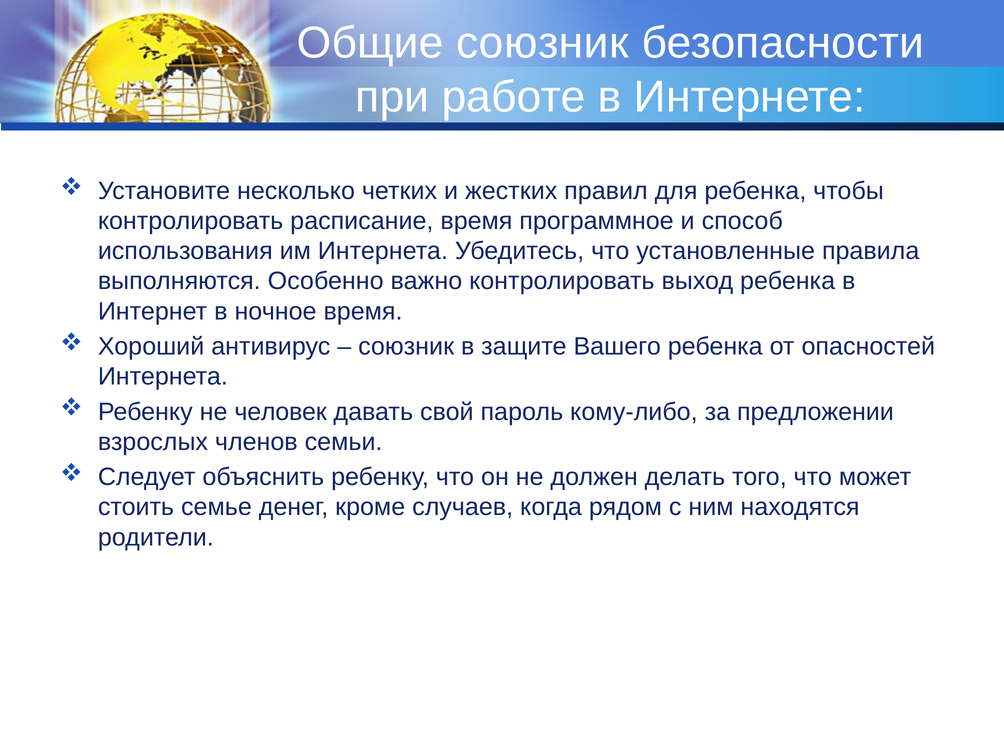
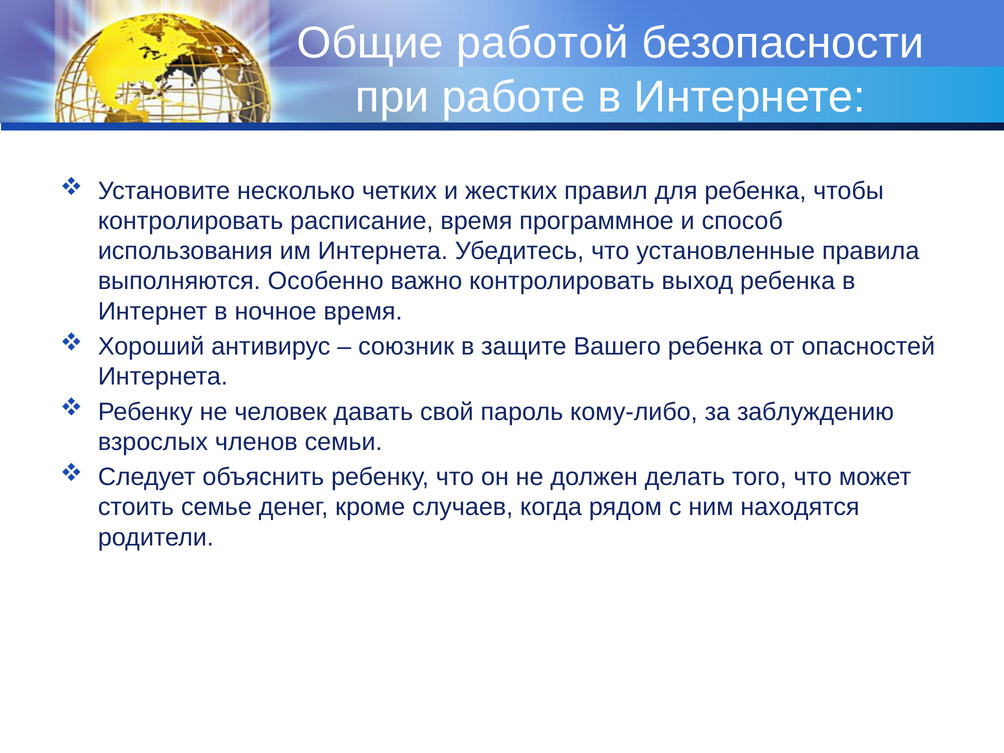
Общие союзник: союзник -> работой (542, 43)
предложении: предложении -> заблуждению (815, 412)
